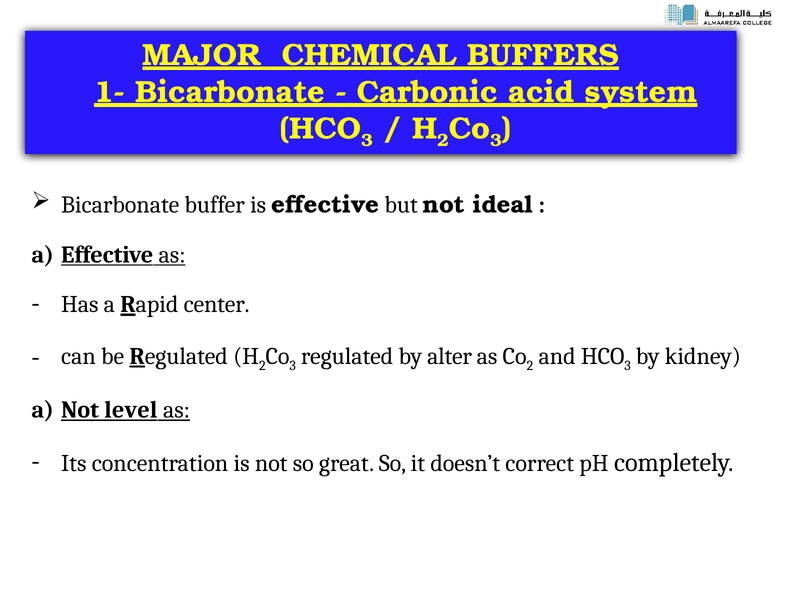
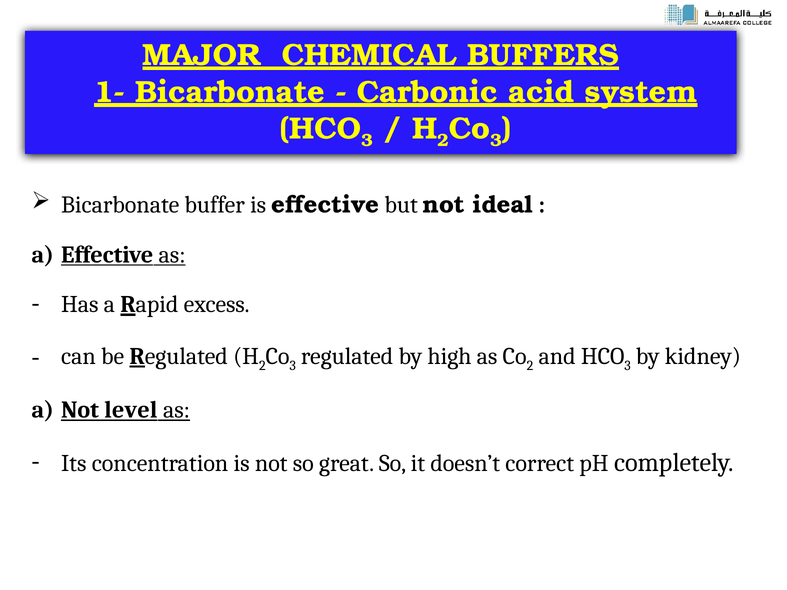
center: center -> excess (217, 305)
alter: alter -> high (450, 356)
